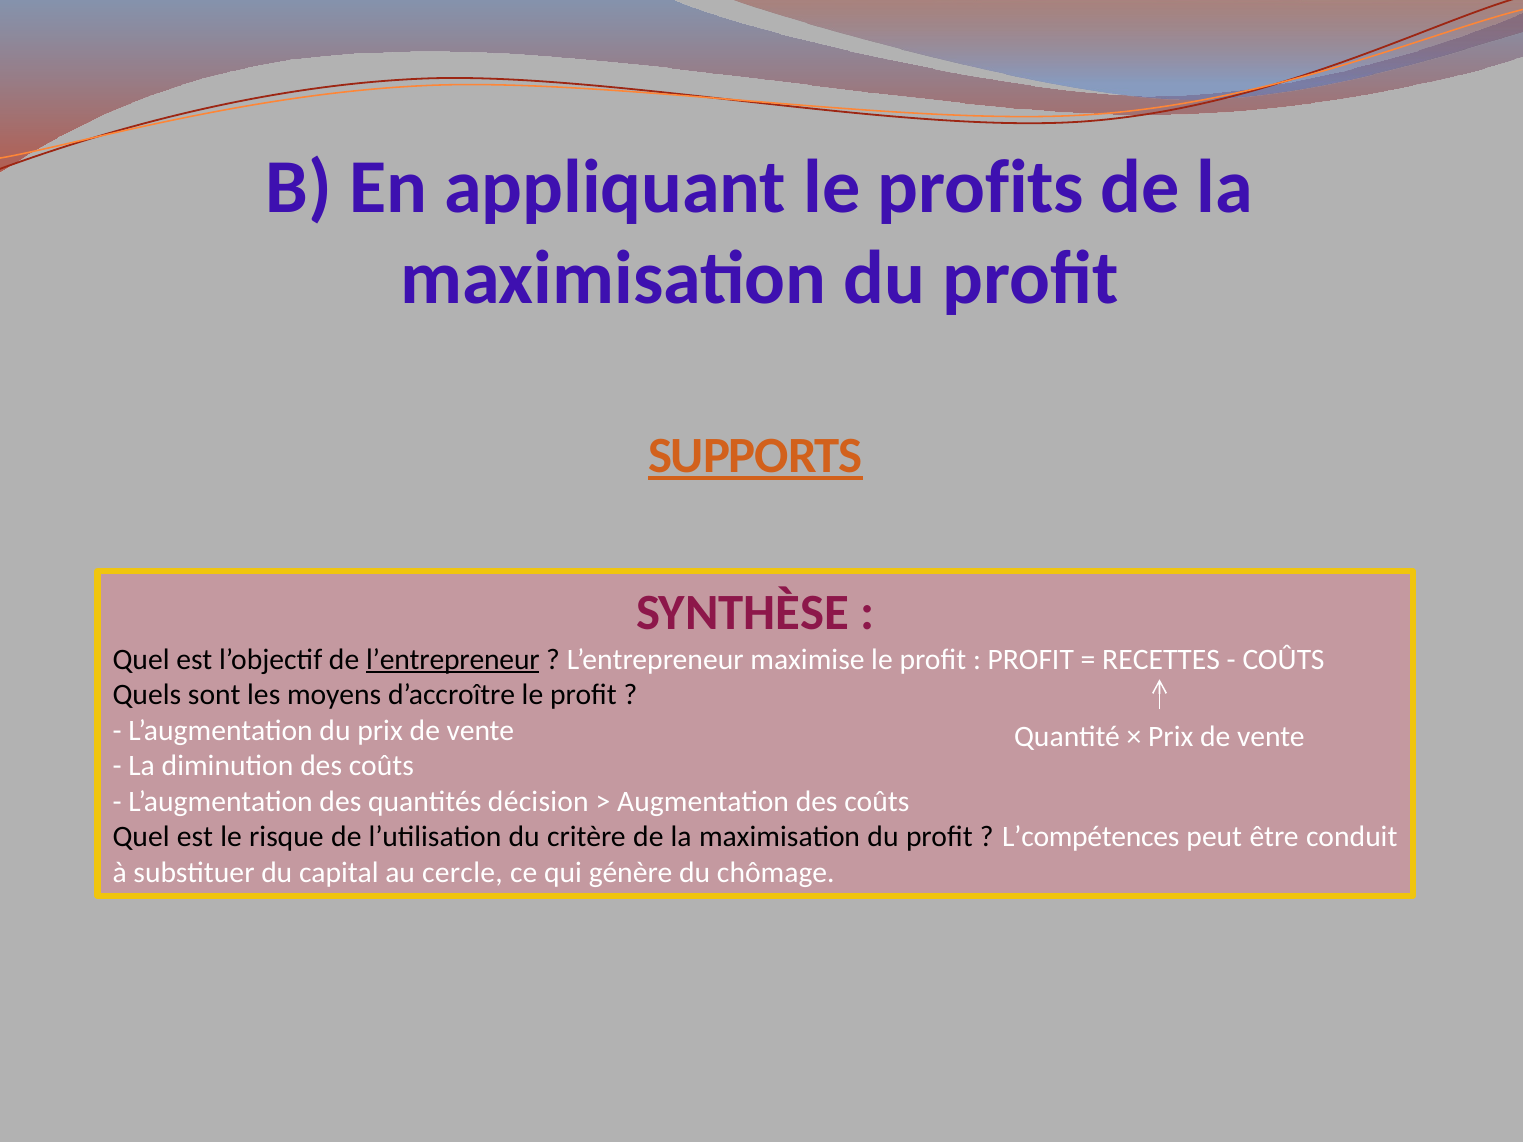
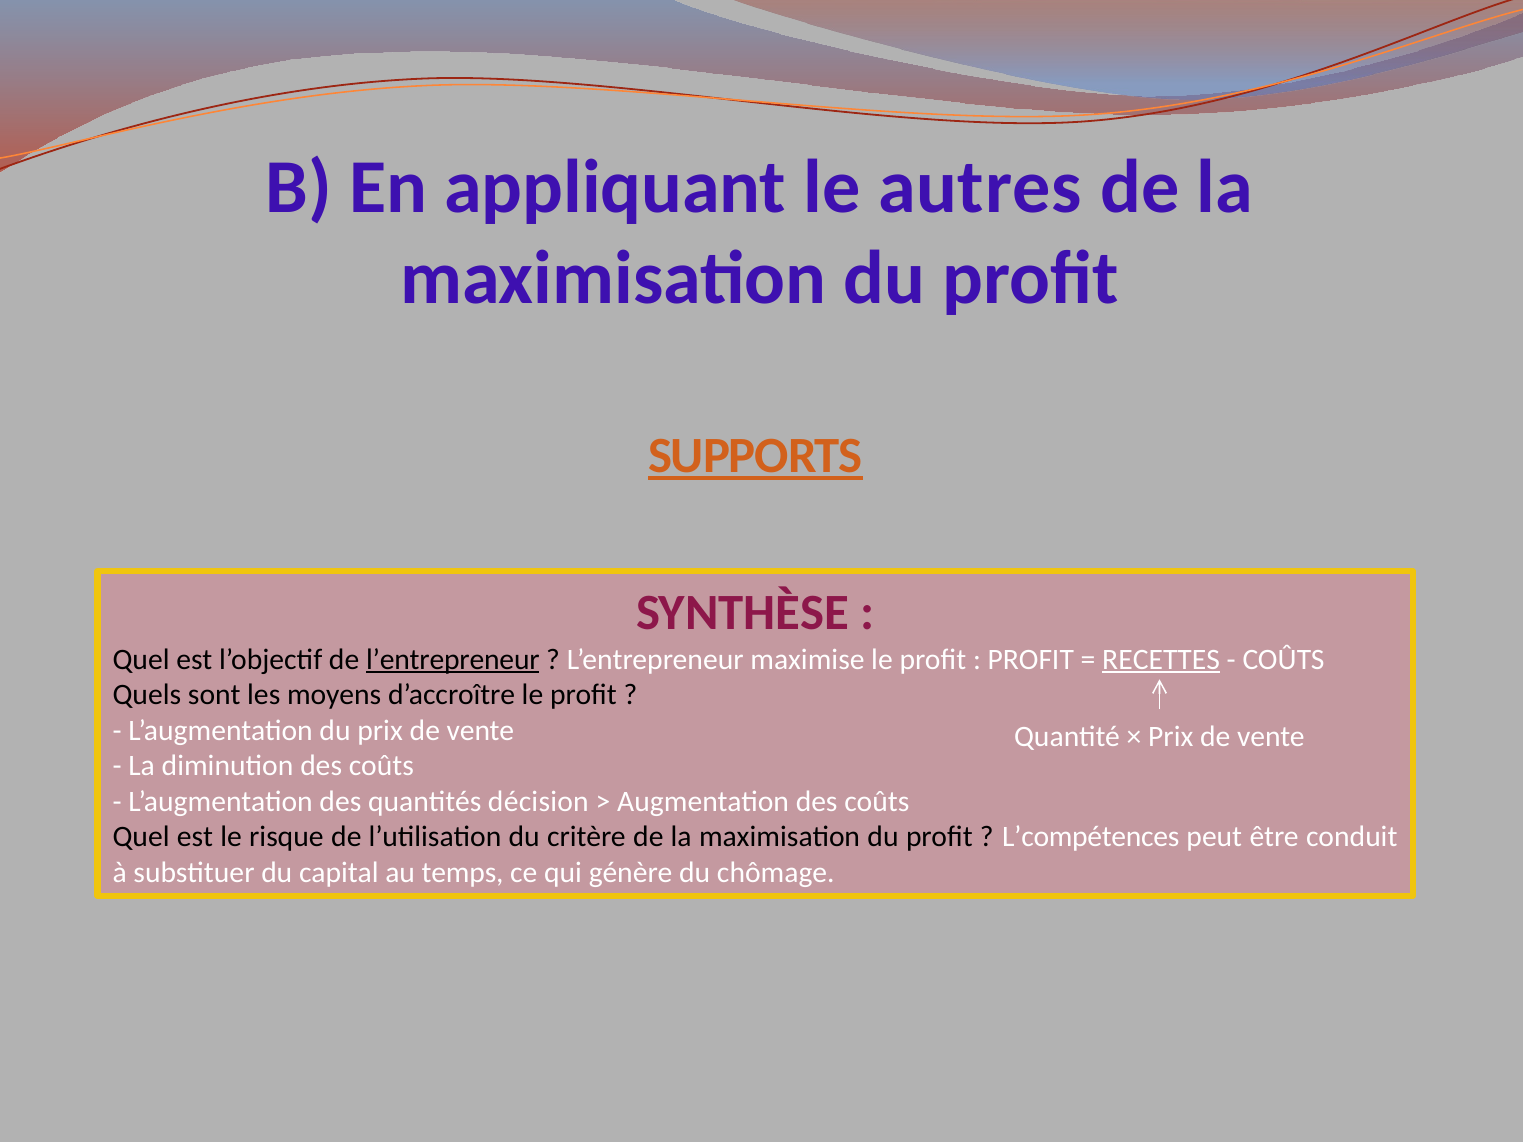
profits: profits -> autres (980, 187)
RECETTES underline: none -> present (1161, 660)
cercle: cercle -> temps (463, 873)
